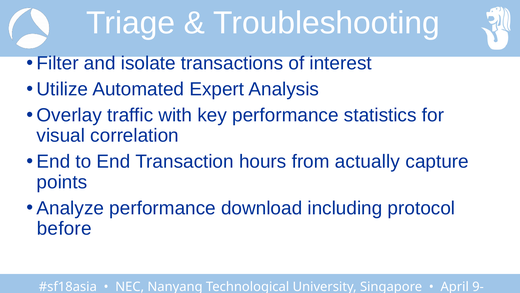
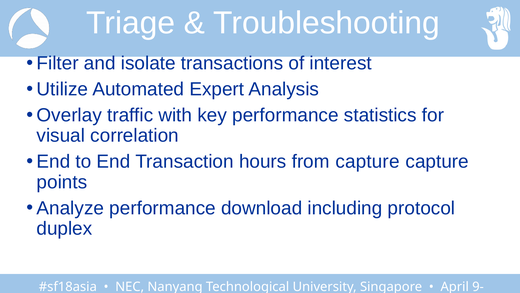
from actually: actually -> capture (368, 161)
before: before -> duplex (64, 228)
